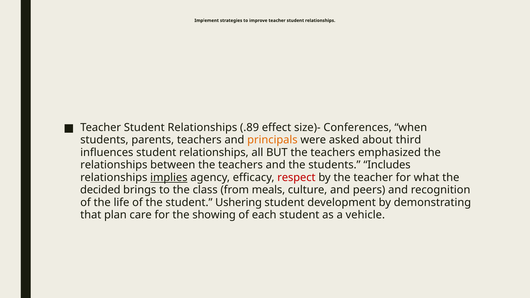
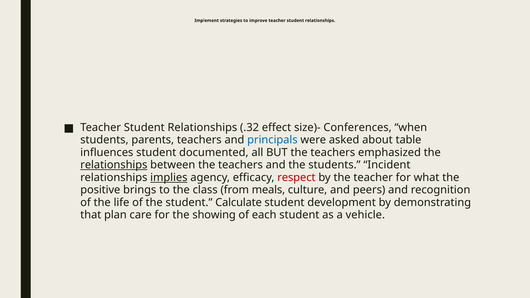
.89: .89 -> .32 (250, 128)
principals colour: orange -> blue (272, 140)
third: third -> table (409, 140)
influences student relationships: relationships -> documented (214, 153)
relationships underline: none -> present (114, 165)
Includes: Includes -> Incident (387, 165)
decided: decided -> positive (100, 190)
Ushering: Ushering -> Calculate (239, 202)
